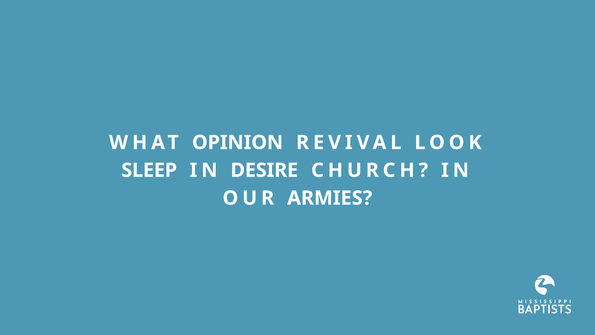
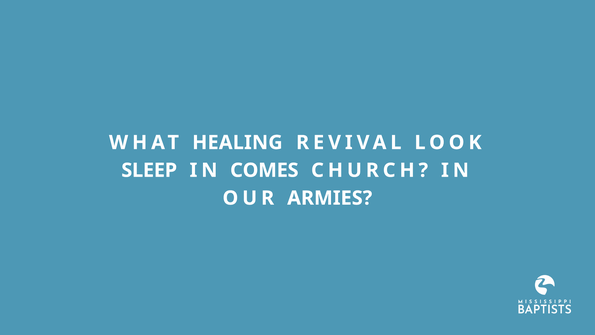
OPINION: OPINION -> HEALING (237, 142)
DESIRE: DESIRE -> COMES (264, 170)
